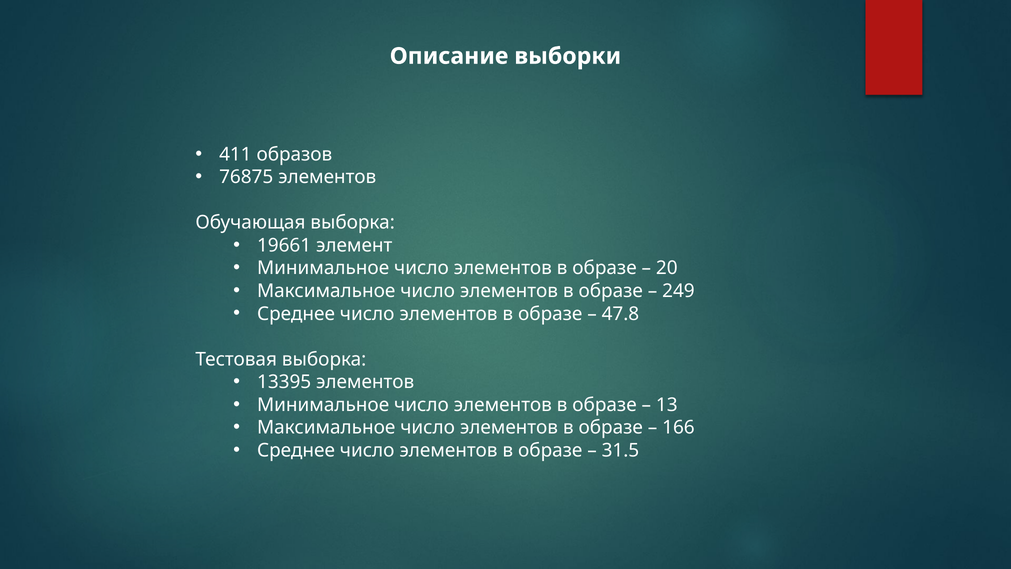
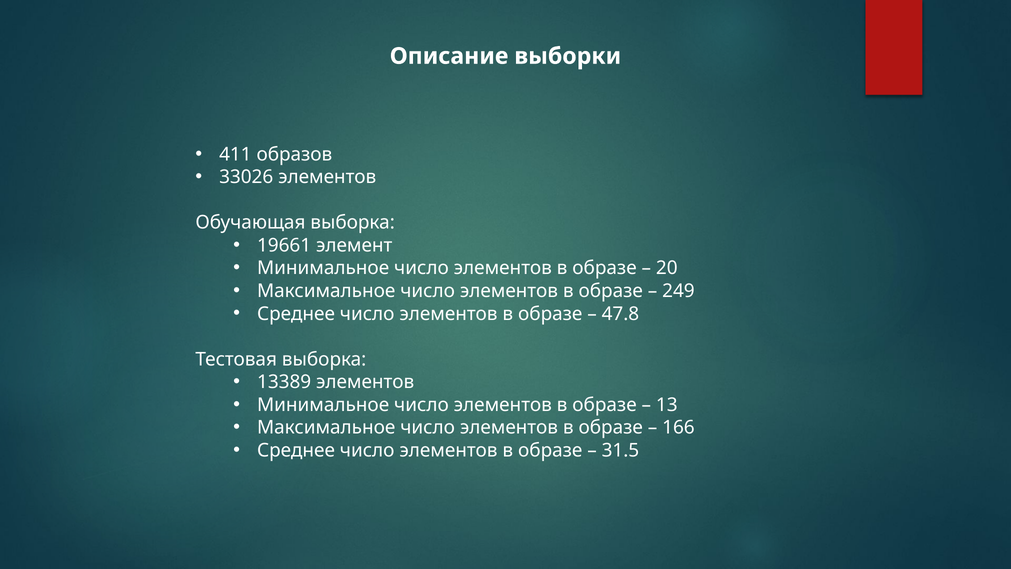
76875: 76875 -> 33026 (246, 177)
13395: 13395 -> 13389 (284, 382)
